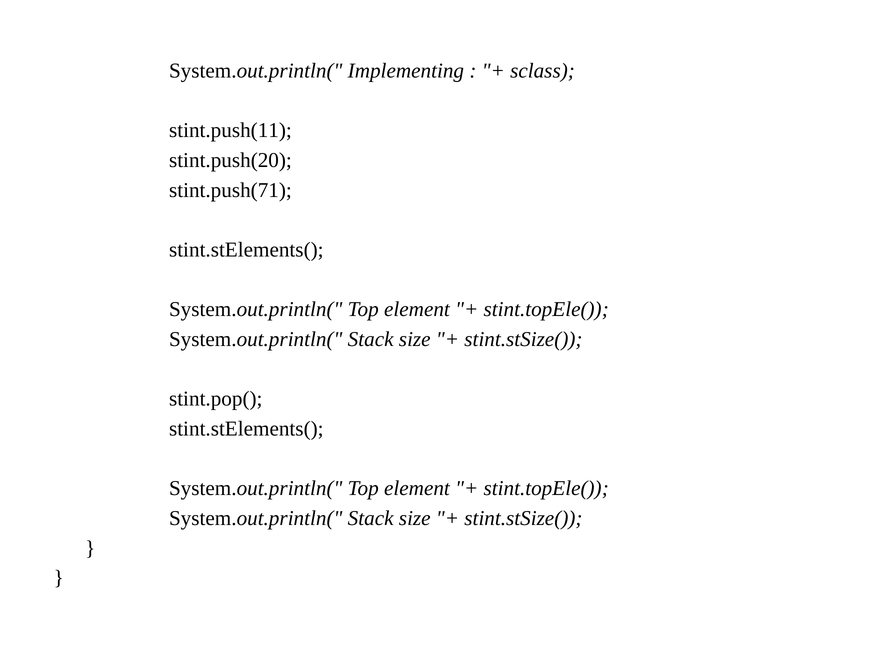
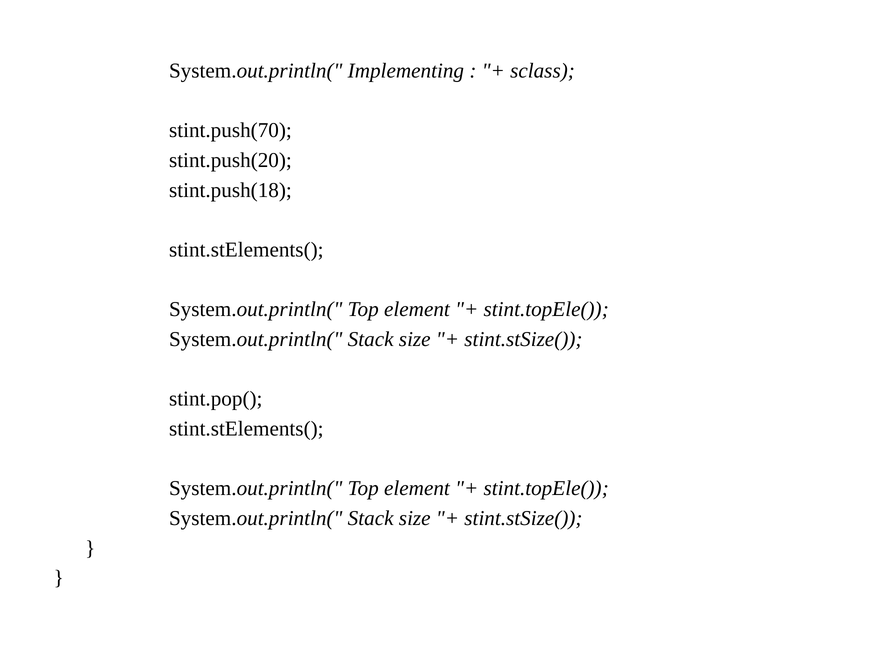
stint.push(11: stint.push(11 -> stint.push(70 (230, 131)
stint.push(71: stint.push(71 -> stint.push(18 (230, 190)
